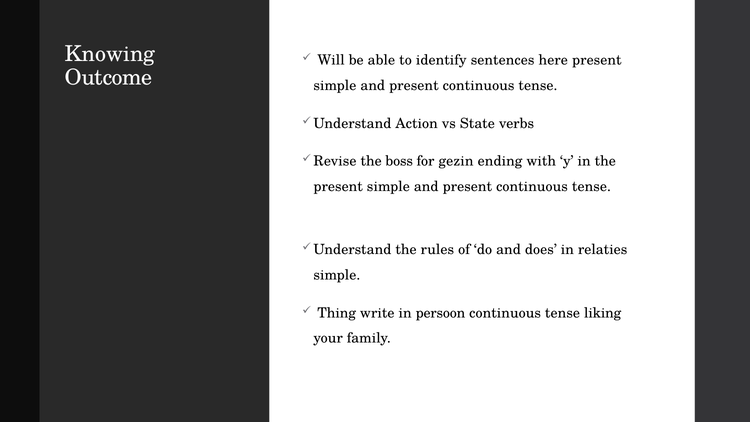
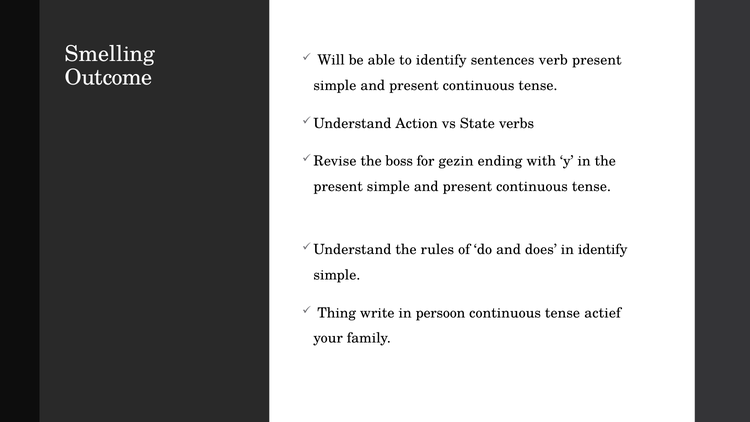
Knowing: Knowing -> Smelling (110, 54)
here: here -> verb (553, 60)
in relaties: relaties -> identify (603, 250)
liking: liking -> actief (603, 313)
